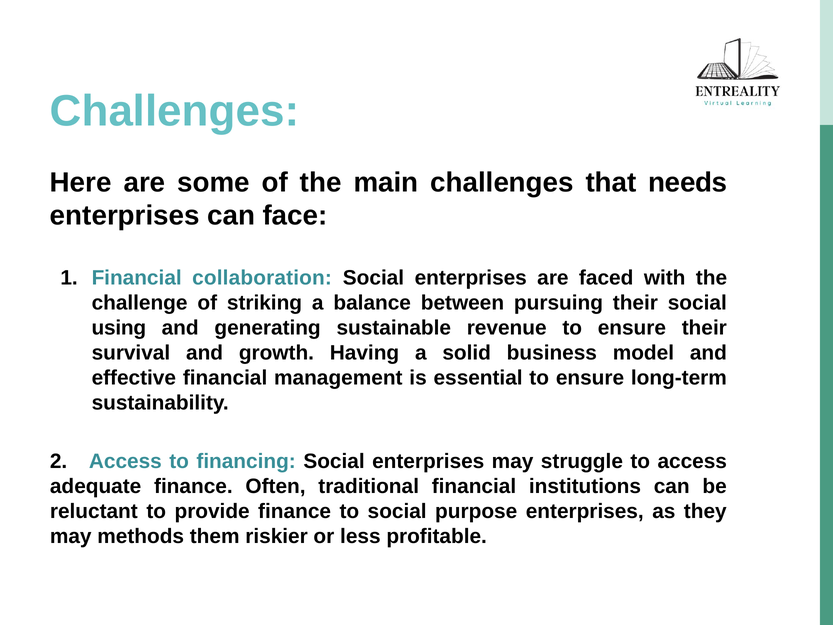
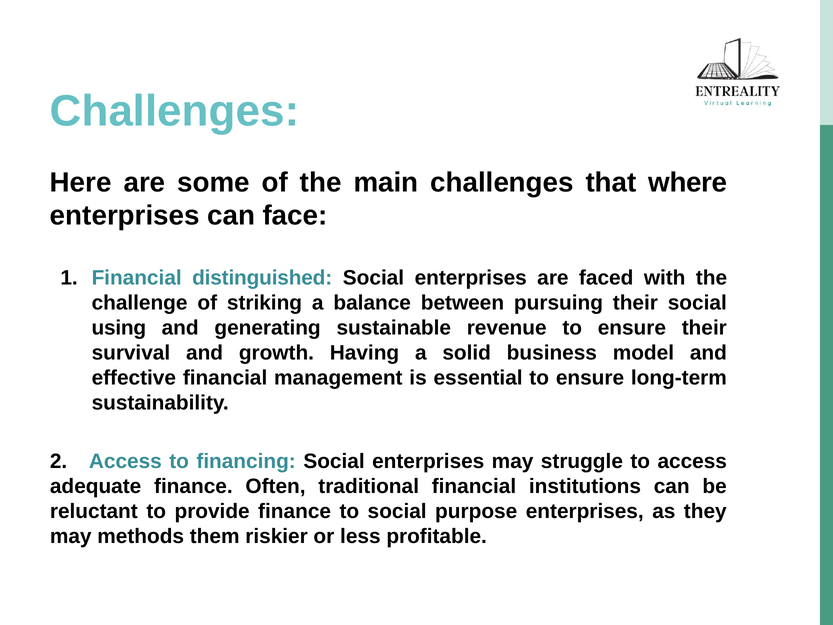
needs: needs -> where (688, 182)
collaboration: collaboration -> distinguished (262, 278)
